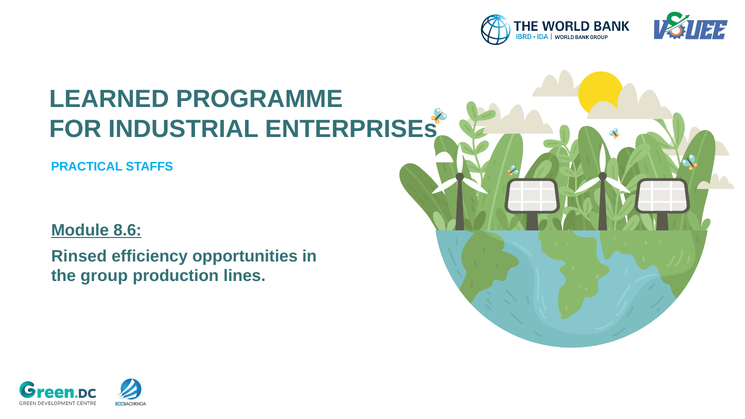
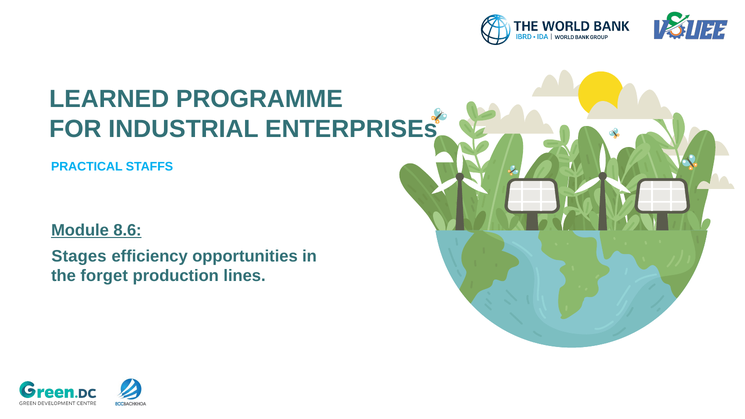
Rinsed: Rinsed -> Stages (79, 256)
group: group -> forget (104, 276)
